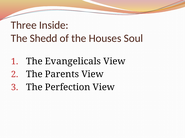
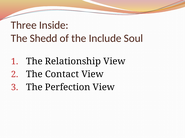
Houses: Houses -> Include (105, 39)
Evangelicals: Evangelicals -> Relationship (73, 62)
Parents: Parents -> Contact (62, 75)
